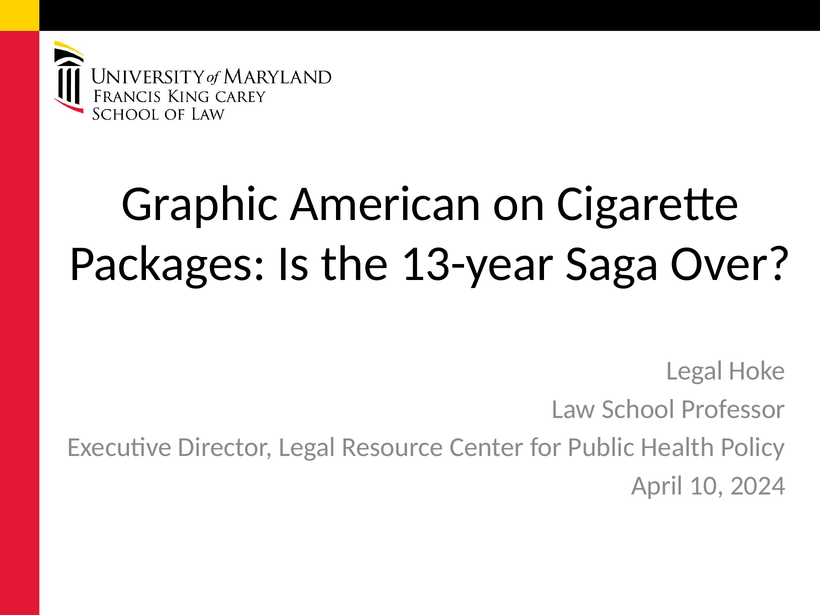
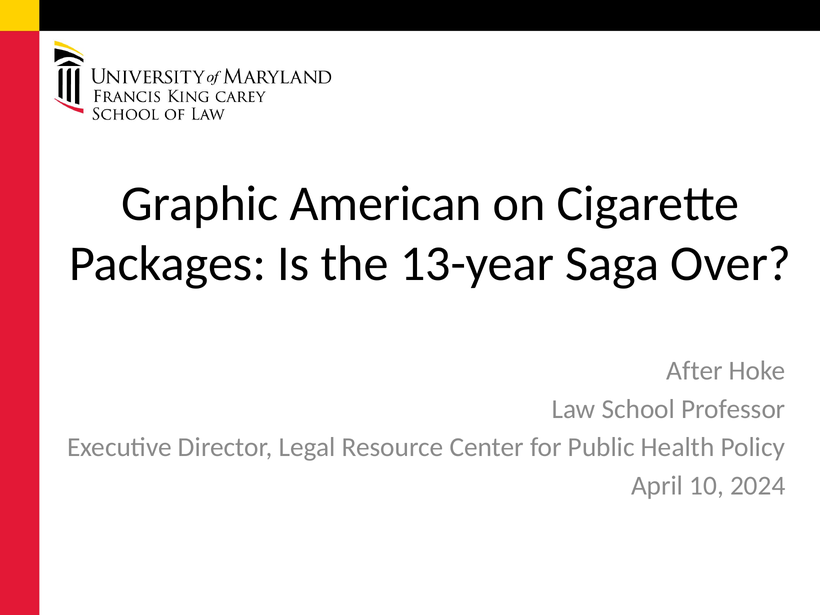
Legal: Legal -> After (695, 371)
